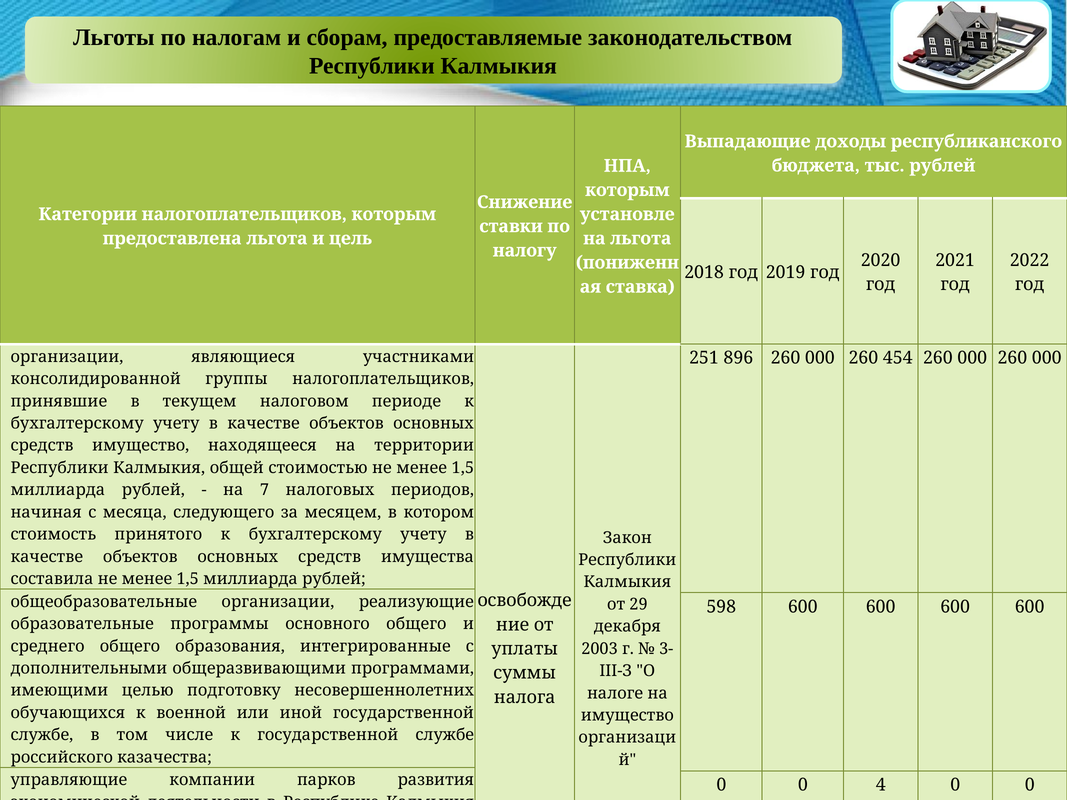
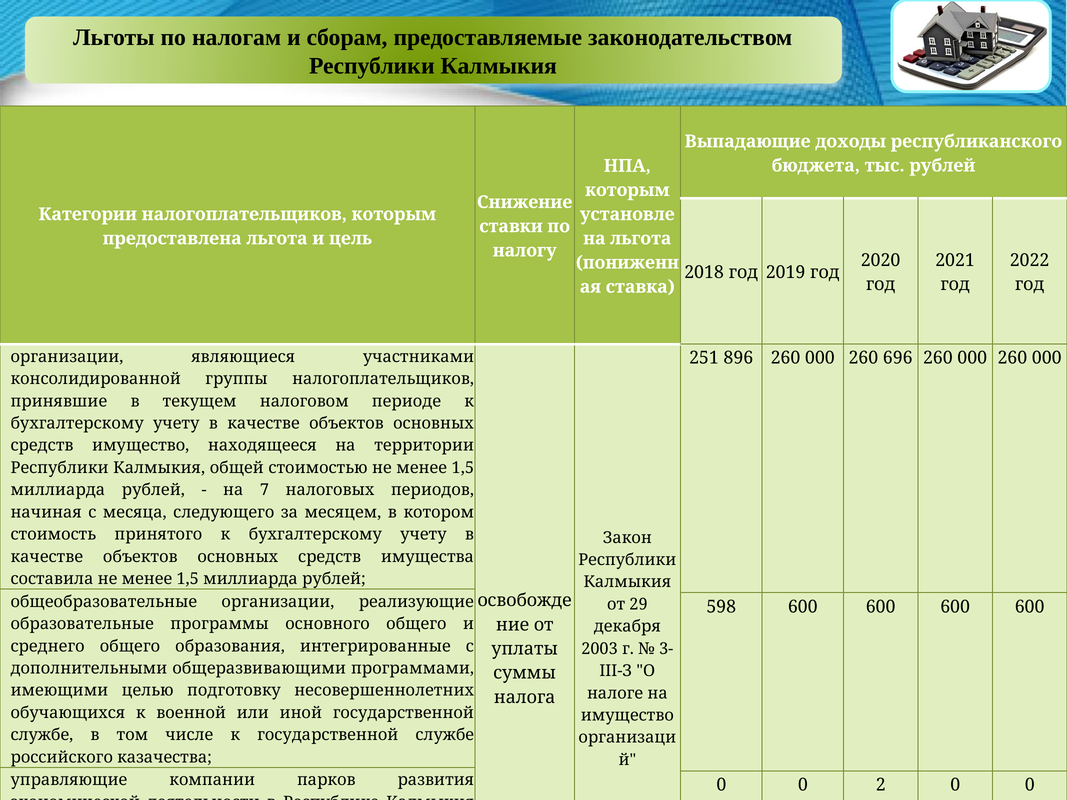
454: 454 -> 696 (898, 358)
4: 4 -> 2 (881, 785)
